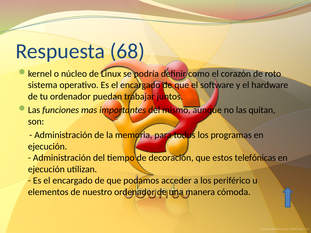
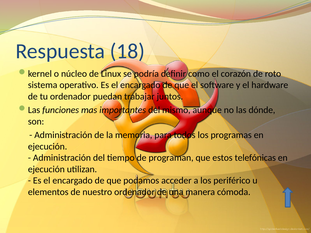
68: 68 -> 18 (127, 51)
quitan: quitan -> dónde (262, 110)
decoración: decoración -> programan (171, 158)
